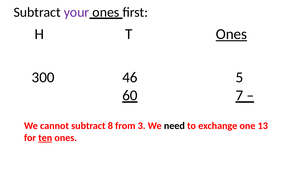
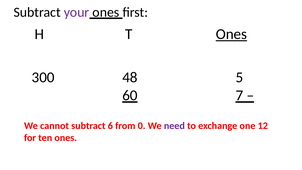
46: 46 -> 48 (130, 77)
8: 8 -> 6 (110, 126)
3: 3 -> 0 (142, 126)
need colour: black -> purple (174, 126)
13: 13 -> 12 (263, 126)
ten underline: present -> none (45, 138)
